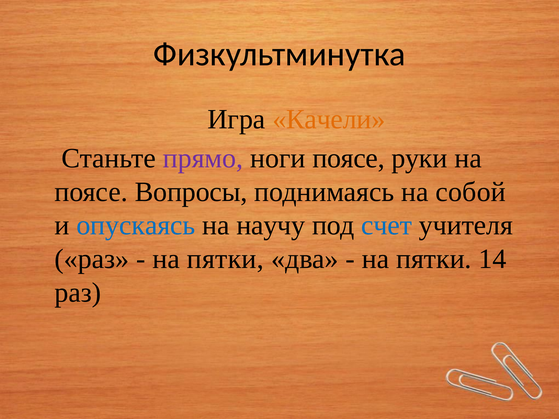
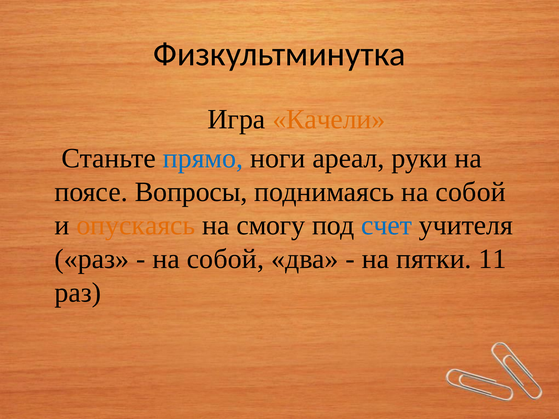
прямо colour: purple -> blue (203, 158)
ноги поясе: поясе -> ареал (348, 158)
опускаясь colour: blue -> orange (136, 226)
научу: научу -> смогу (271, 226)
пятки: пятки -> собой (225, 259)
14: 14 -> 11 (493, 259)
